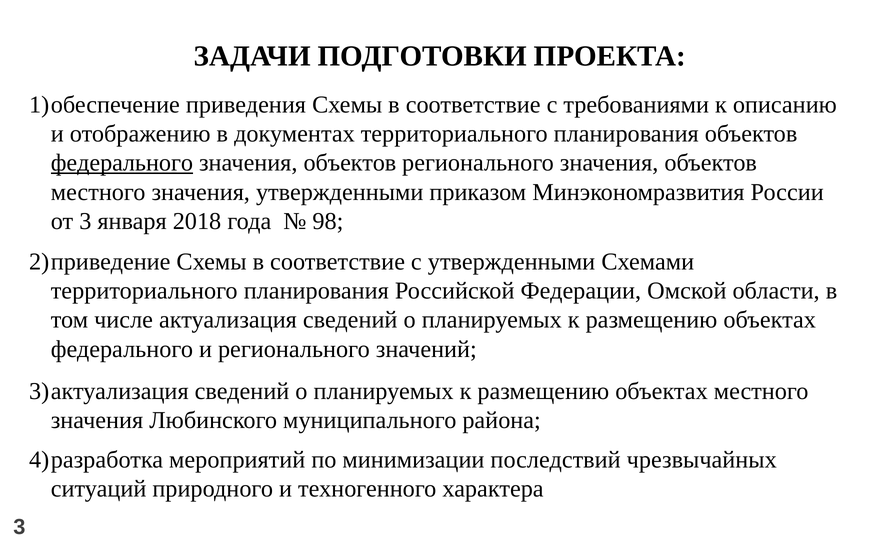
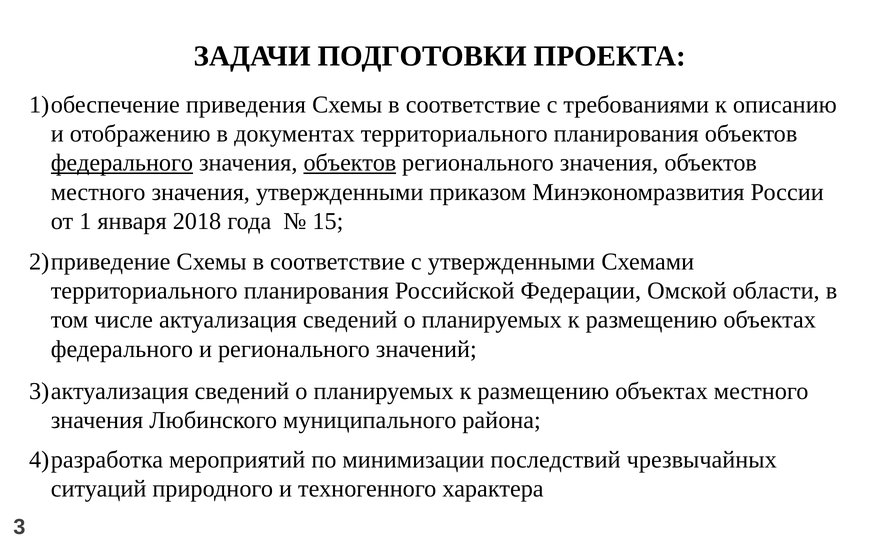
объектов underline: none -> present (350, 163)
от 3: 3 -> 1 (85, 221)
98: 98 -> 15 (328, 221)
